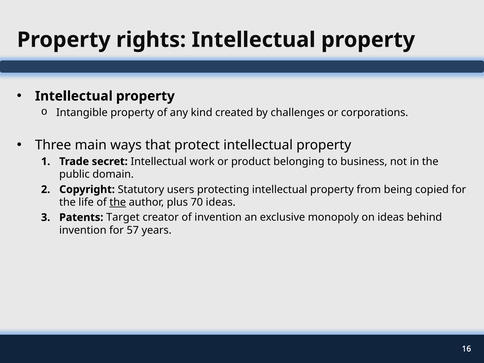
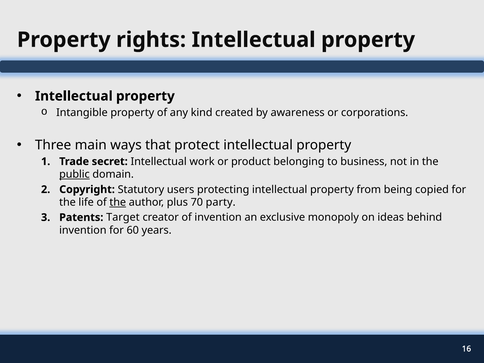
challenges: challenges -> awareness (298, 113)
public underline: none -> present (74, 174)
70 ideas: ideas -> party (221, 202)
57: 57 -> 60 (133, 230)
